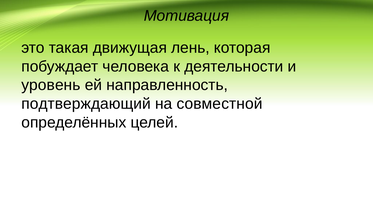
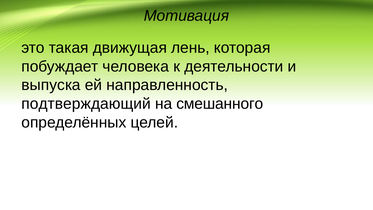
уровень: уровень -> выпуска (51, 85)
совместной: совместной -> смешанного (220, 104)
